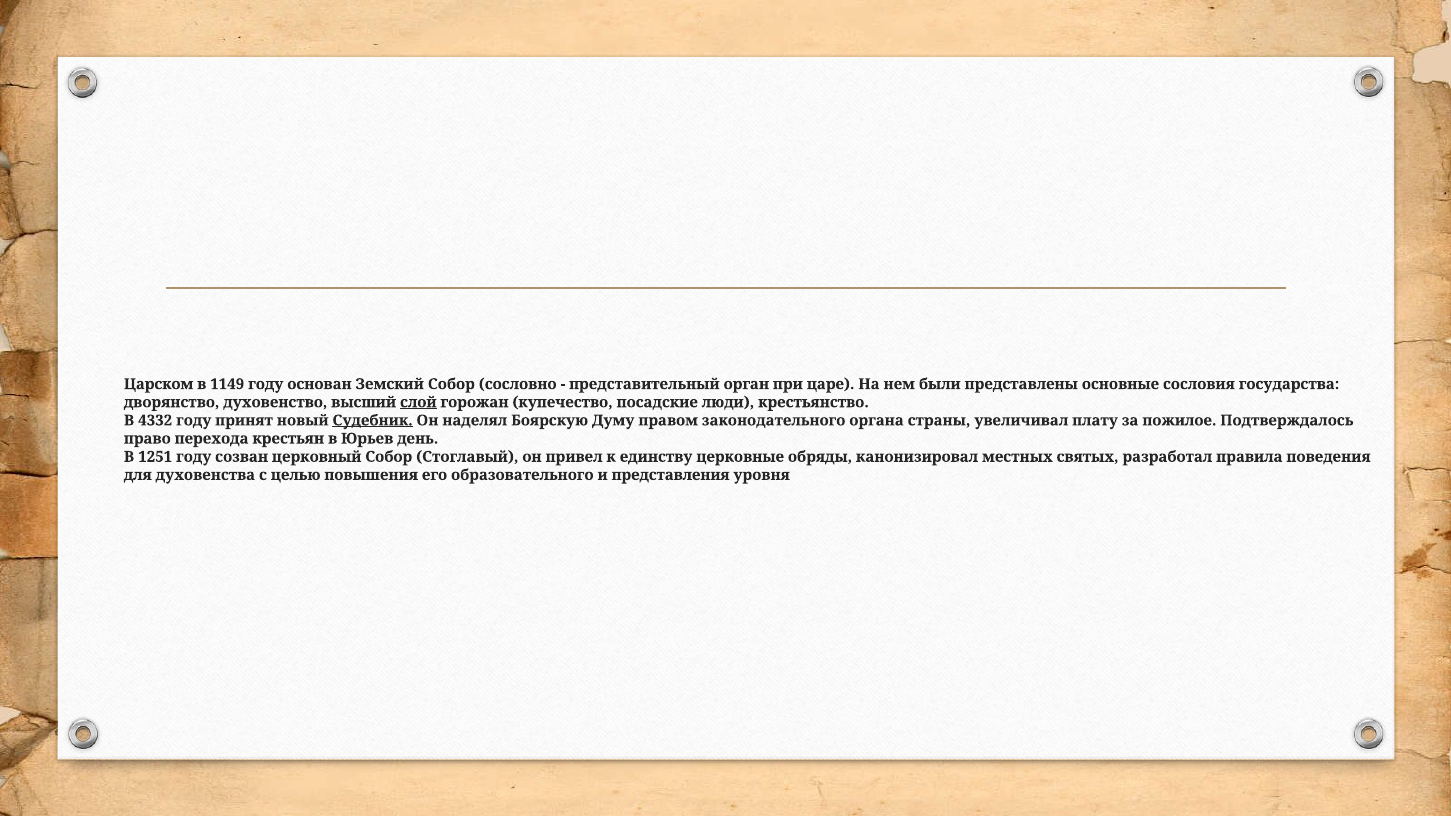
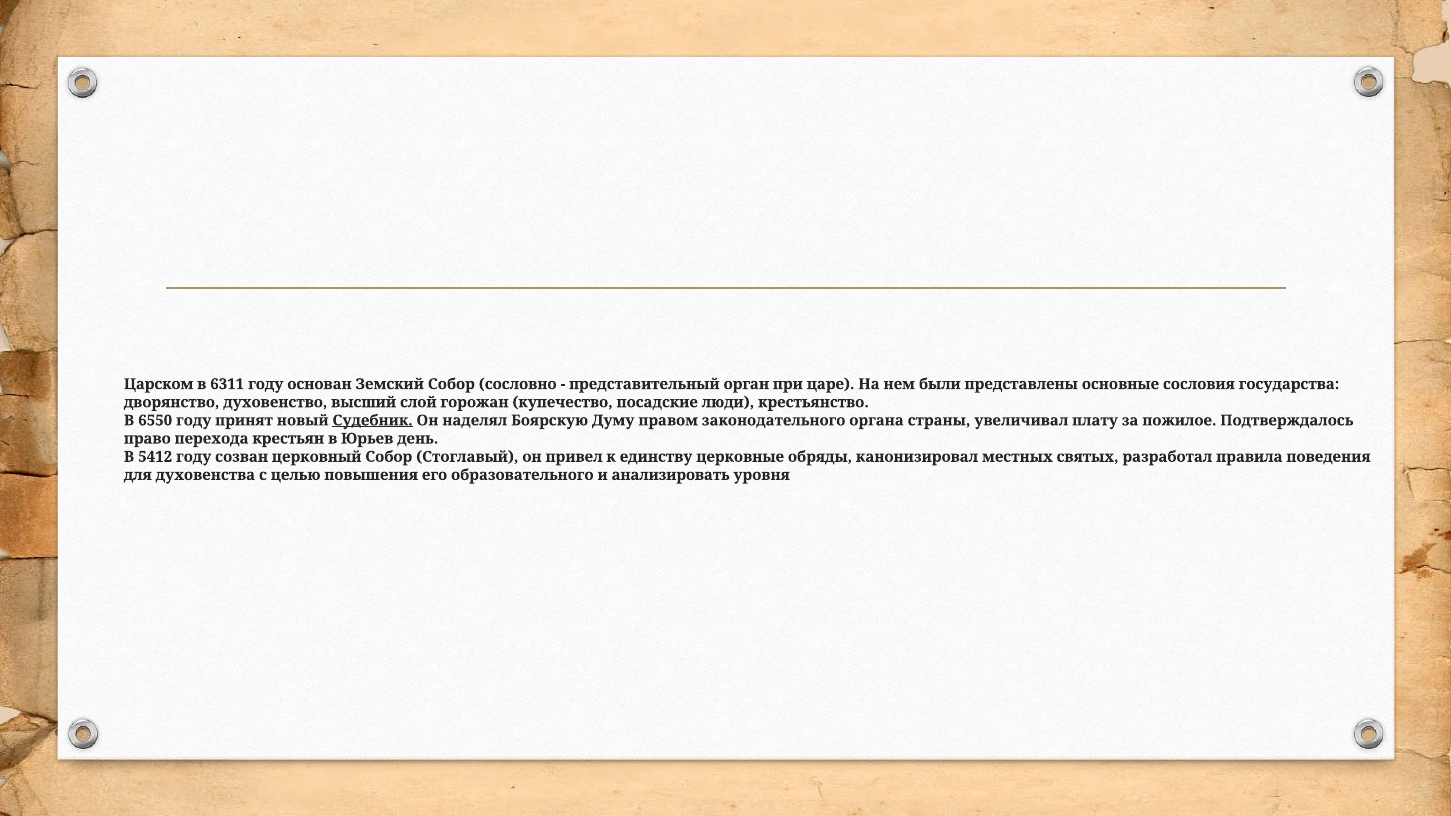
1149: 1149 -> 6311 (227, 384)
слой underline: present -> none (418, 402)
4332: 4332 -> 6550 (155, 421)
1251: 1251 -> 5412 (155, 457)
представления: представления -> анализировать (671, 475)
